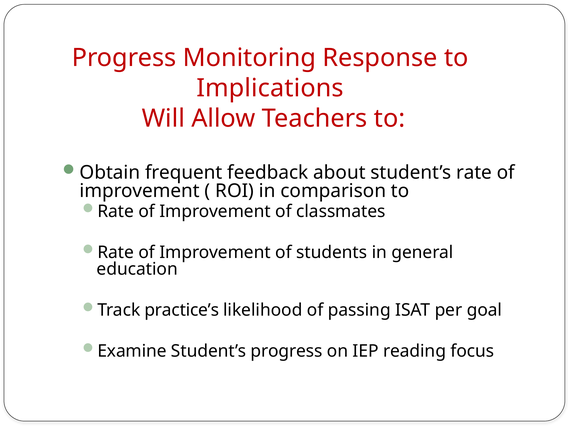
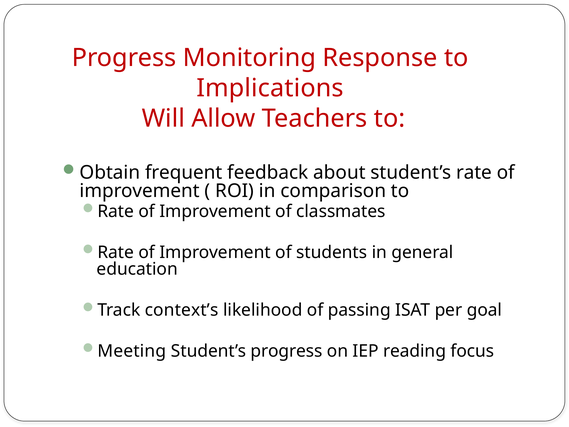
practice’s: practice’s -> context’s (182, 310)
Examine: Examine -> Meeting (132, 351)
